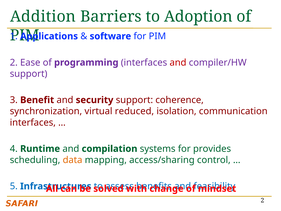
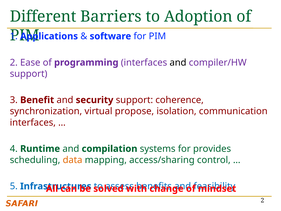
Addition: Addition -> Different (43, 17)
and colour: red -> black (178, 62)
reduced: reduced -> propose (134, 111)
